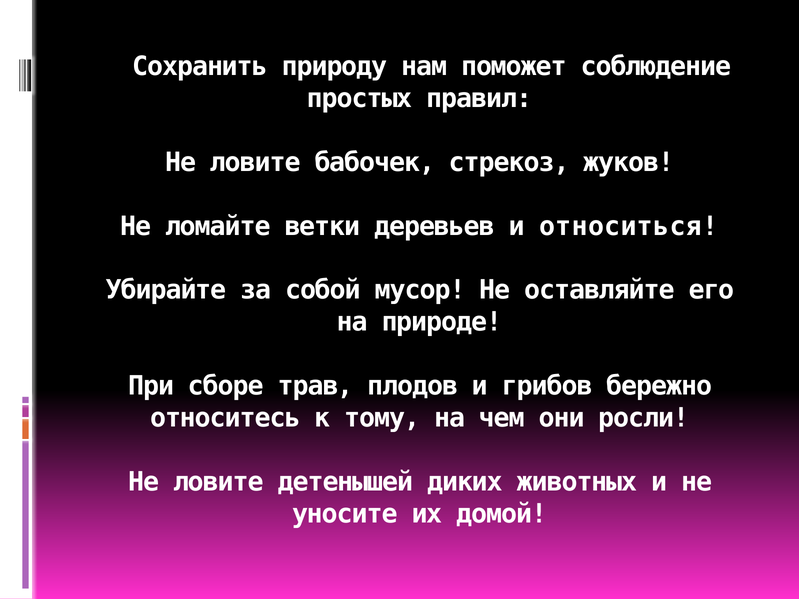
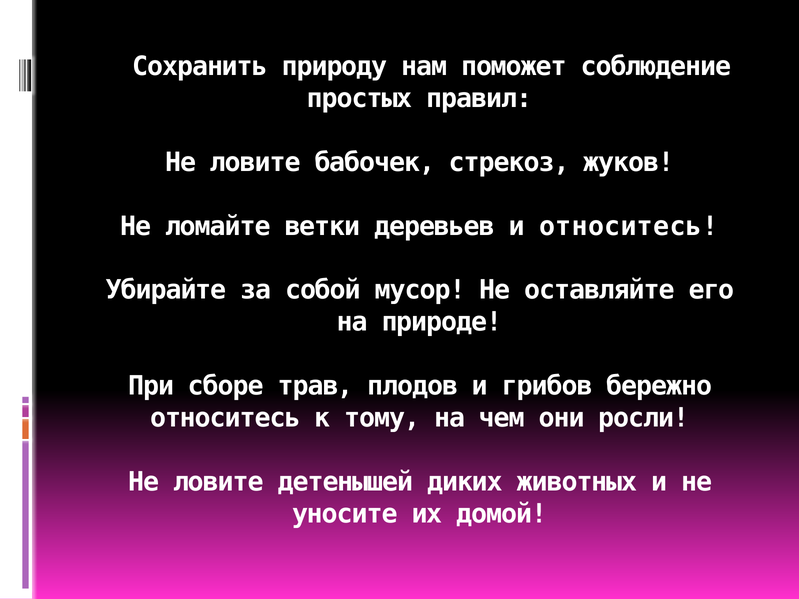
и относиться: относиться -> относитесь (629, 226)
